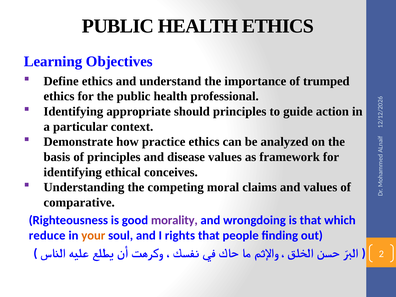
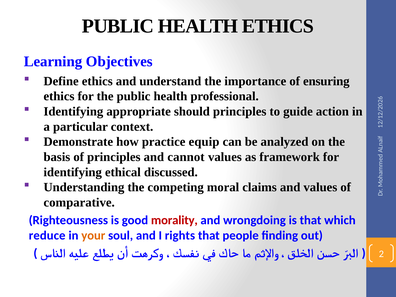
trumped: trumped -> ensuring (326, 81)
practice ethics: ethics -> equip (204, 142)
disease: disease -> cannot (186, 157)
conceives: conceives -> discussed (171, 172)
morality colour: purple -> red (174, 220)
